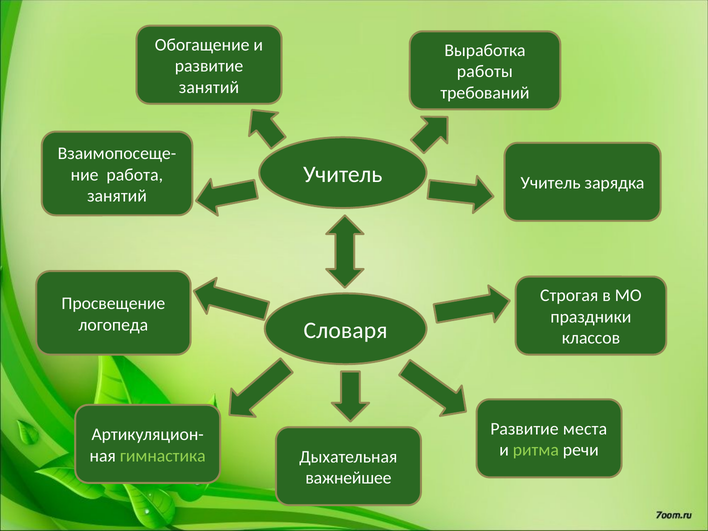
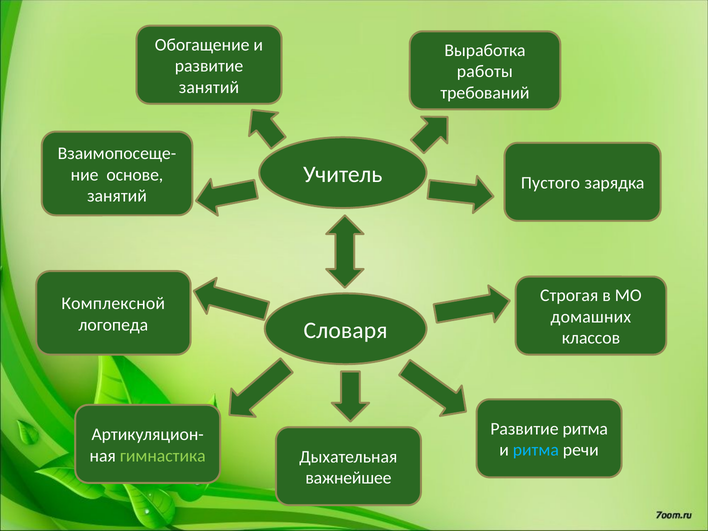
работа: работа -> основе (135, 175)
Учитель: Учитель -> Пустого (550, 183)
Просвещение: Просвещение -> Комплексной (113, 303)
праздники: праздники -> домашних (591, 317)
Развитие места: места -> ритма (585, 429)
ритма colour: light green -> light blue (536, 450)
